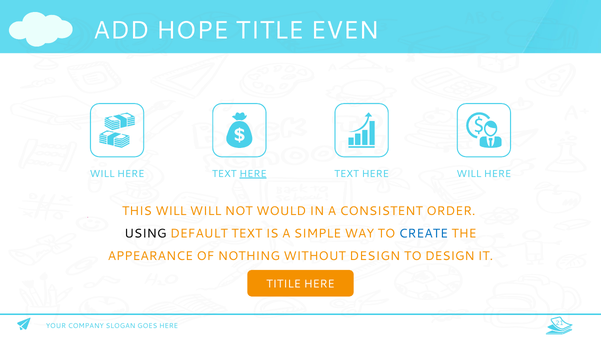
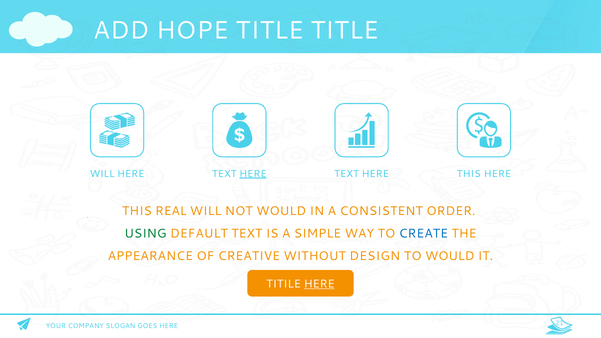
TITLE EVEN: EVEN -> TITLE (345, 31)
TEXT HERE WILL: WILL -> THIS (469, 174)
THIS WILL: WILL -> REAL (171, 211)
USING colour: black -> green (145, 233)
NOTHING: NOTHING -> CREATIVE (249, 256)
TO DESIGN: DESIGN -> WOULD (450, 256)
HERE underline: none -> present (319, 284)
